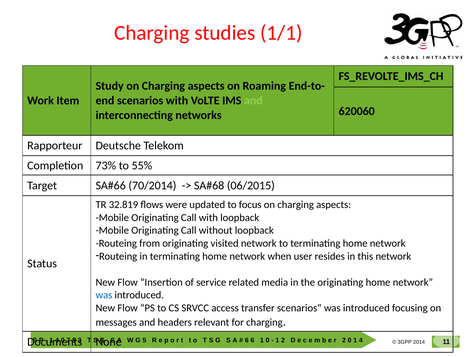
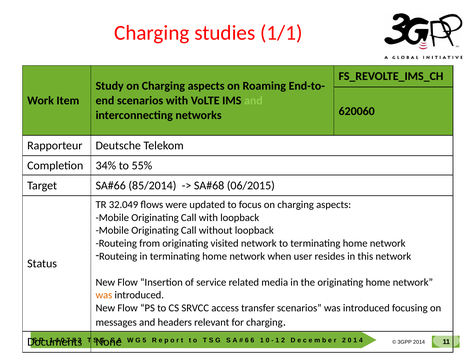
73%: 73% -> 34% (106, 166)
70/2014: 70/2014 -> 85/2014 (152, 185)
32.819: 32.819 -> 32.049 (124, 205)
was colour: blue -> orange (104, 295)
